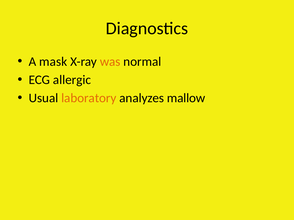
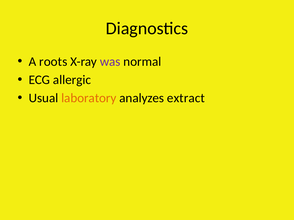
mask: mask -> roots (53, 62)
was colour: orange -> purple (110, 62)
mallow: mallow -> extract (186, 98)
